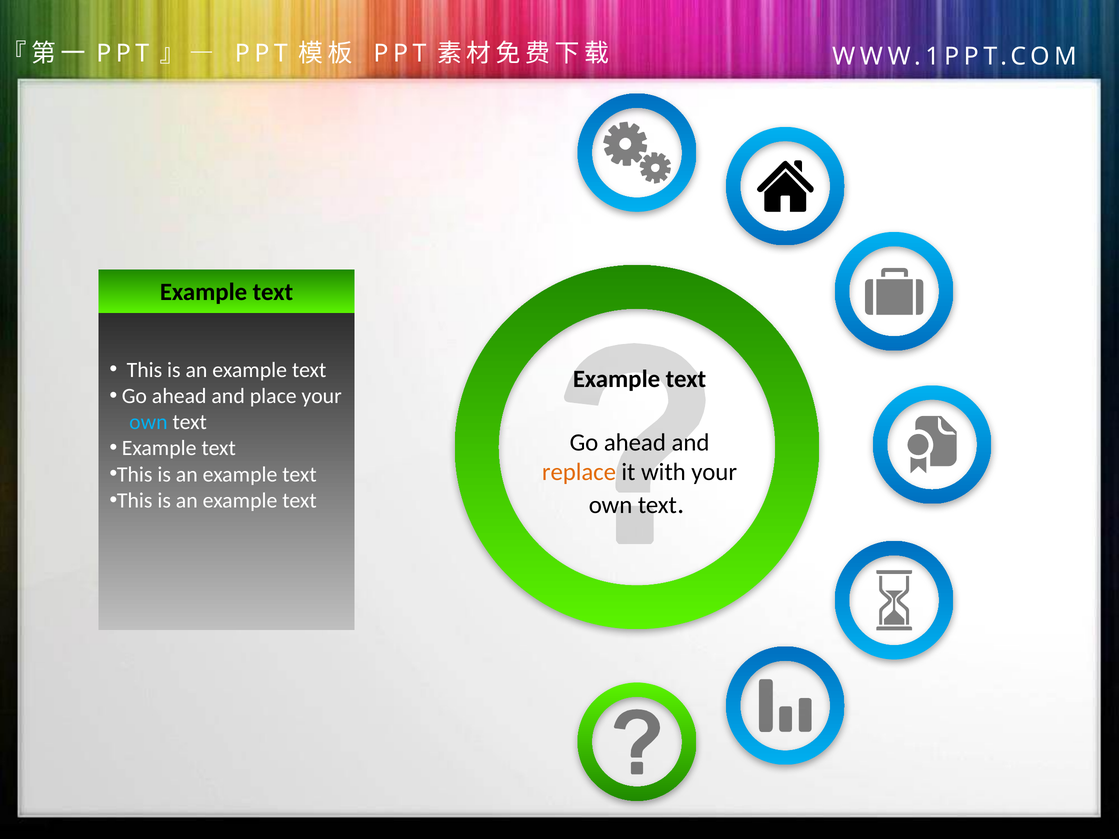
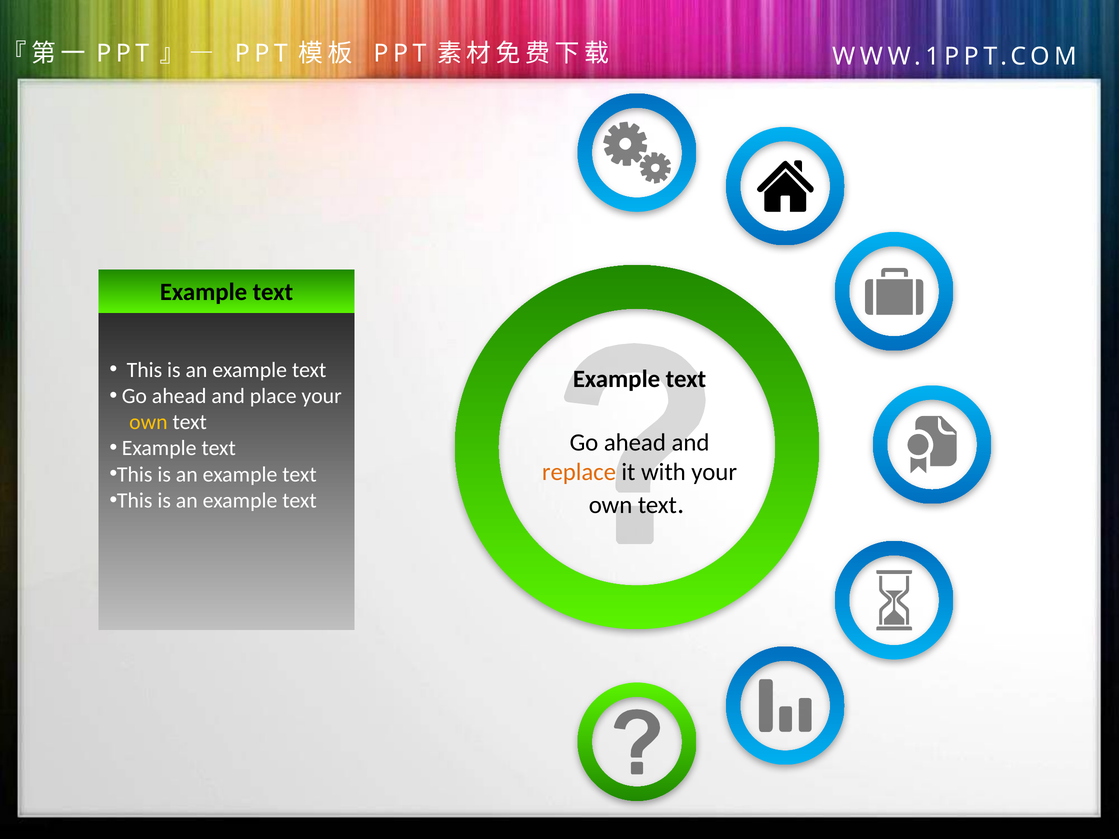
own colour: light blue -> yellow (148, 422)
